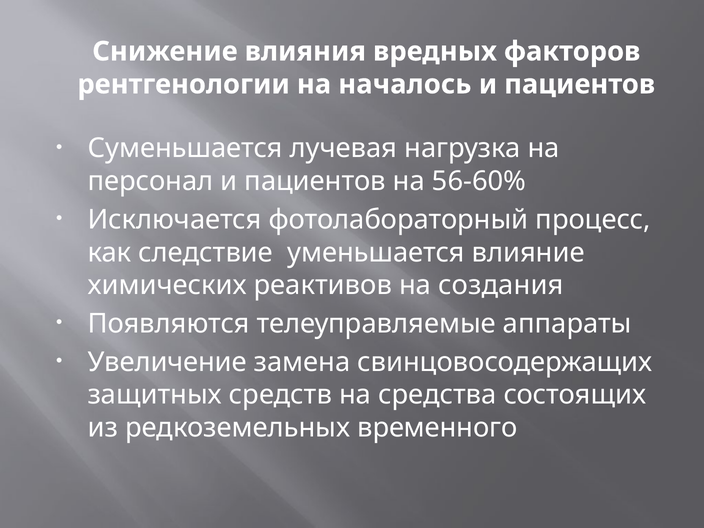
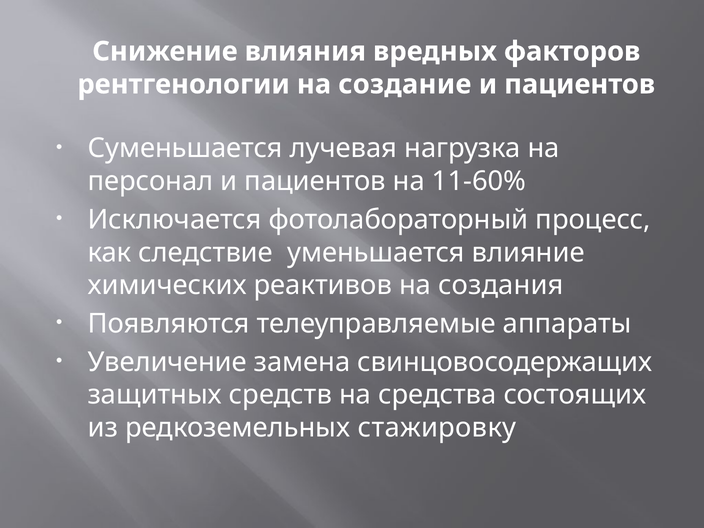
началось: началось -> создание (405, 84)
56-60%: 56-60% -> 11-60% (479, 181)
временного: временного -> стажировку (437, 428)
